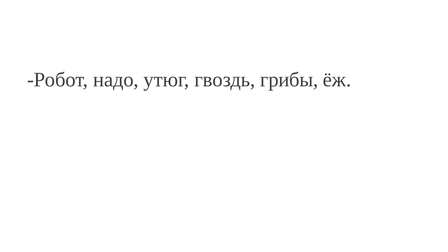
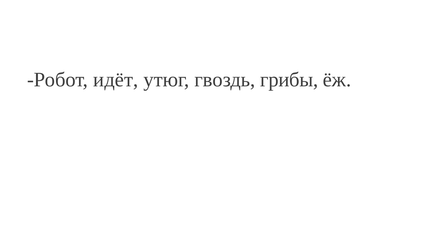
надо: надо -> идёт (116, 80)
